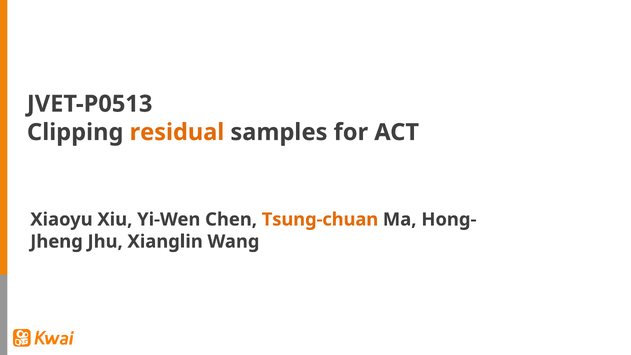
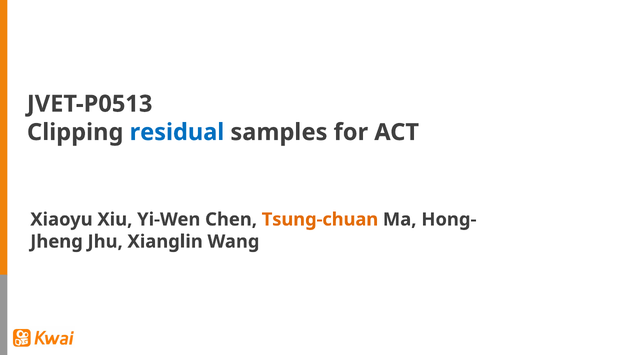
residual colour: orange -> blue (177, 132)
